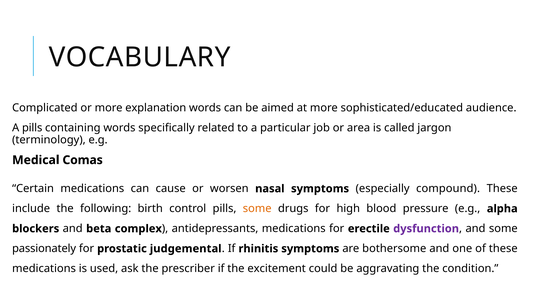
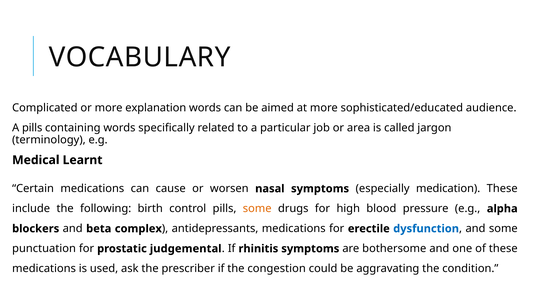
Comas: Comas -> Learnt (83, 160)
compound: compound -> medication (448, 189)
dysfunction colour: purple -> blue (426, 229)
passionately: passionately -> punctuation (44, 248)
excitement: excitement -> congestion (277, 268)
